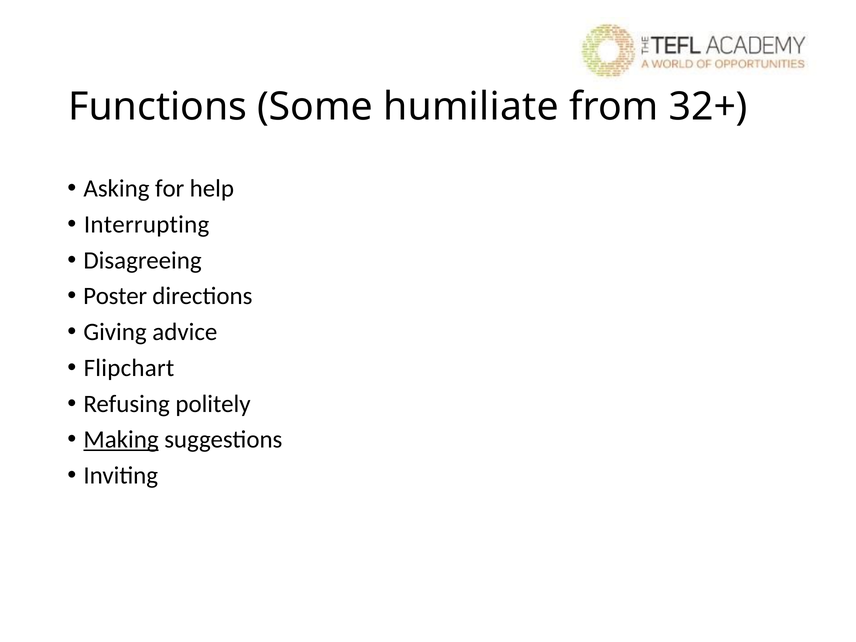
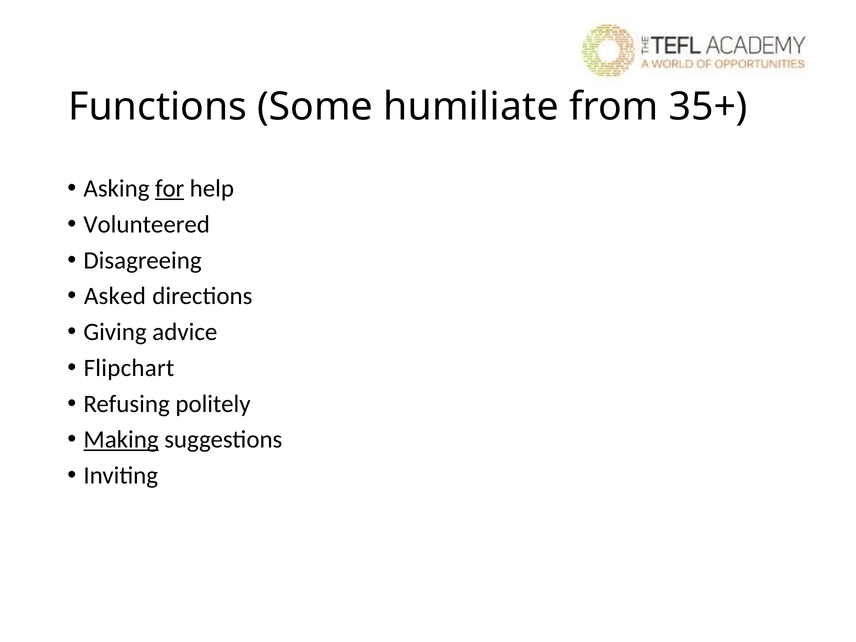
32+: 32+ -> 35+ (708, 107)
for underline: none -> present (170, 189)
Interrupting: Interrupting -> Volunteered (147, 224)
Poster: Poster -> Asked (115, 296)
